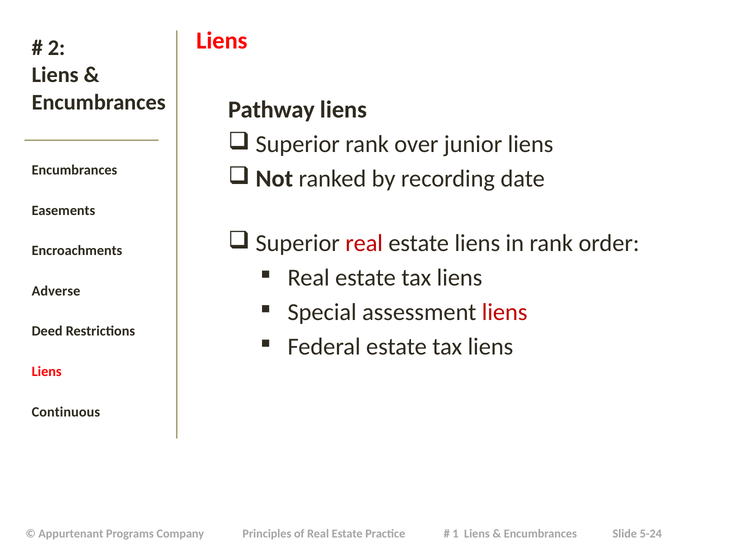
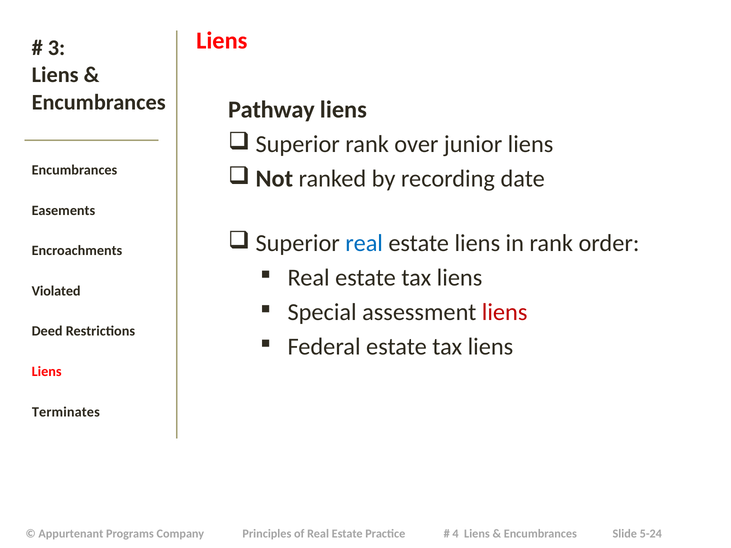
2: 2 -> 3 (56, 48)
real colour: red -> blue (364, 243)
Adverse: Adverse -> Violated (56, 291)
Continuous: Continuous -> Terminates (66, 412)
1: 1 -> 4 (456, 534)
